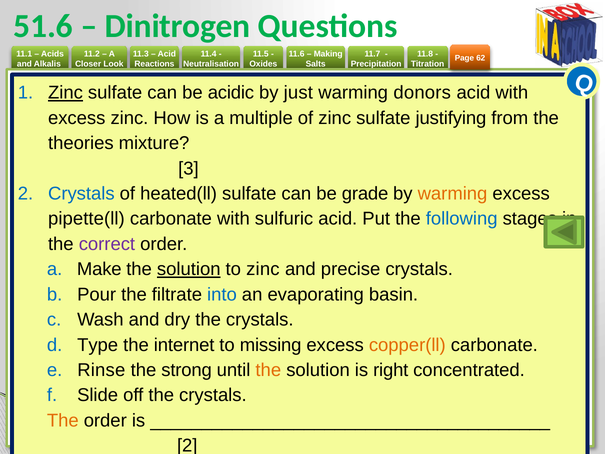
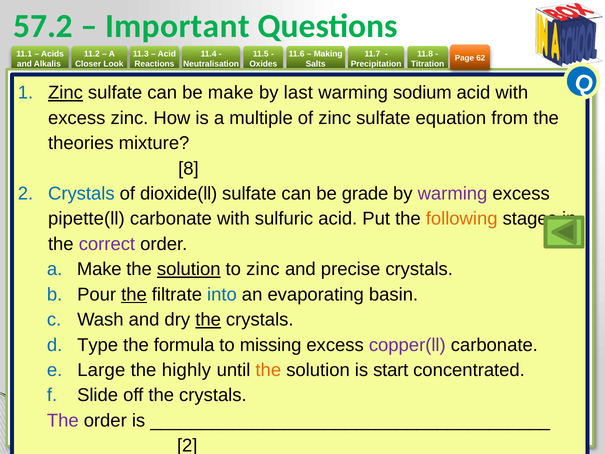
51.6: 51.6 -> 57.2 (43, 26)
Dinitrogen: Dinitrogen -> Important (177, 26)
be acidic: acidic -> make (231, 93)
just: just -> last (298, 93)
donors: donors -> sodium (422, 93)
justifying: justifying -> equation (451, 118)
3: 3 -> 8 (188, 168)
heated(ll: heated(ll -> dioxide(ll (179, 194)
warming colour: orange -> purple (453, 194)
following colour: blue -> orange (462, 219)
the underline: none -> present (134, 294)
the underline: none -> present (208, 320)
internet: internet -> formula (184, 345)
copper(ll colour: orange -> purple (407, 345)
Rinse: Rinse -> Large (101, 370)
strong: strong -> highly (186, 370)
right: right -> start (391, 370)
The colour: orange -> purple (63, 420)
